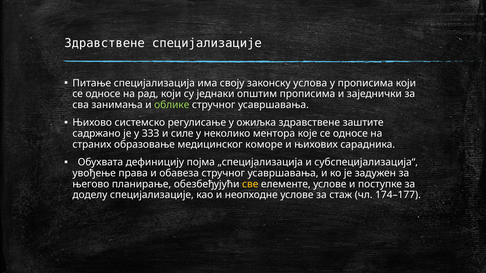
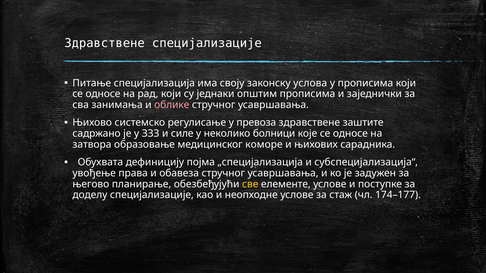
облике colour: light green -> pink (172, 105)
ожиљка: ожиљка -> превоза (256, 123)
ментора: ментора -> болници (274, 134)
страних: страних -> затвора (92, 145)
